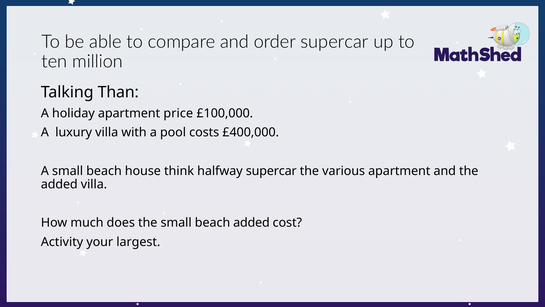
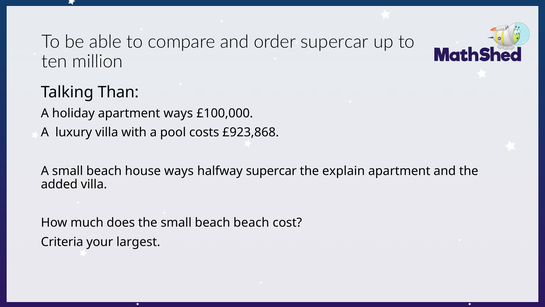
apartment price: price -> ways (178, 113)
£400,000: £400,000 -> £923,868 (251, 132)
house think: think -> ways (179, 171)
various: various -> explain (344, 171)
beach added: added -> beach (251, 222)
Activity: Activity -> Criteria (62, 242)
